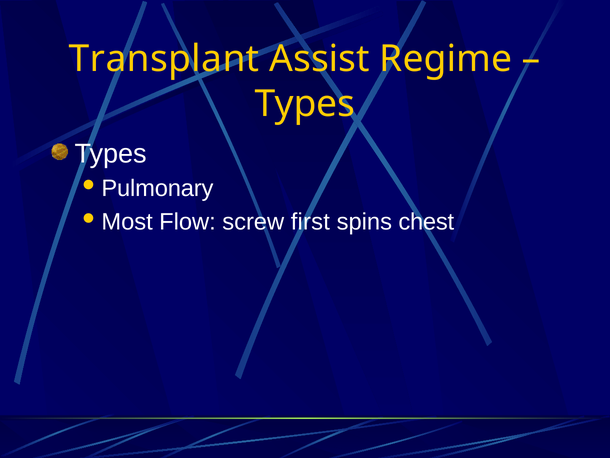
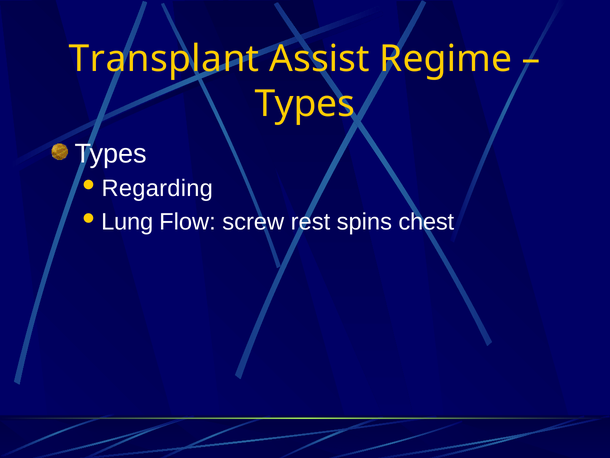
Pulmonary: Pulmonary -> Regarding (157, 188)
Most: Most -> Lung (127, 222)
first: first -> rest (310, 222)
